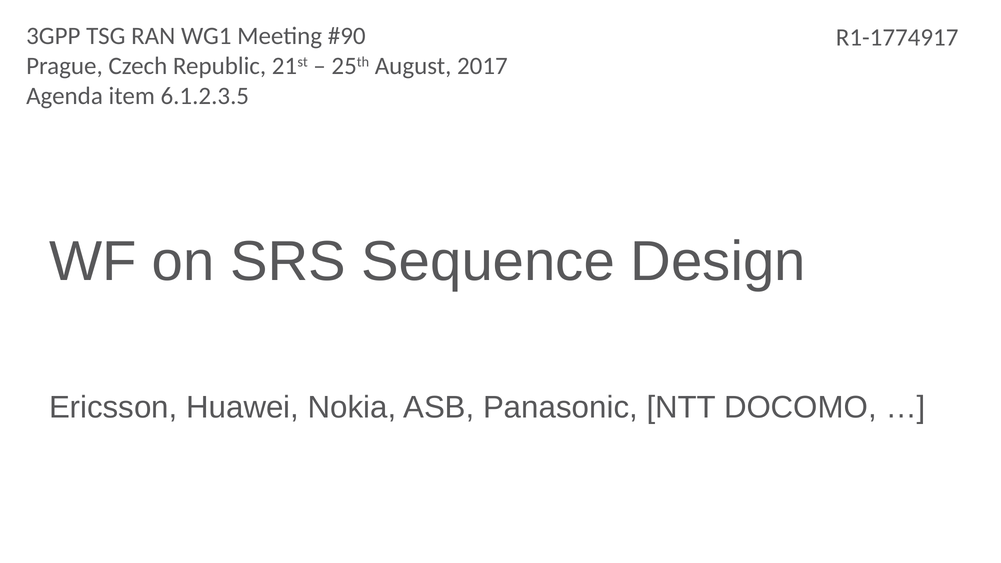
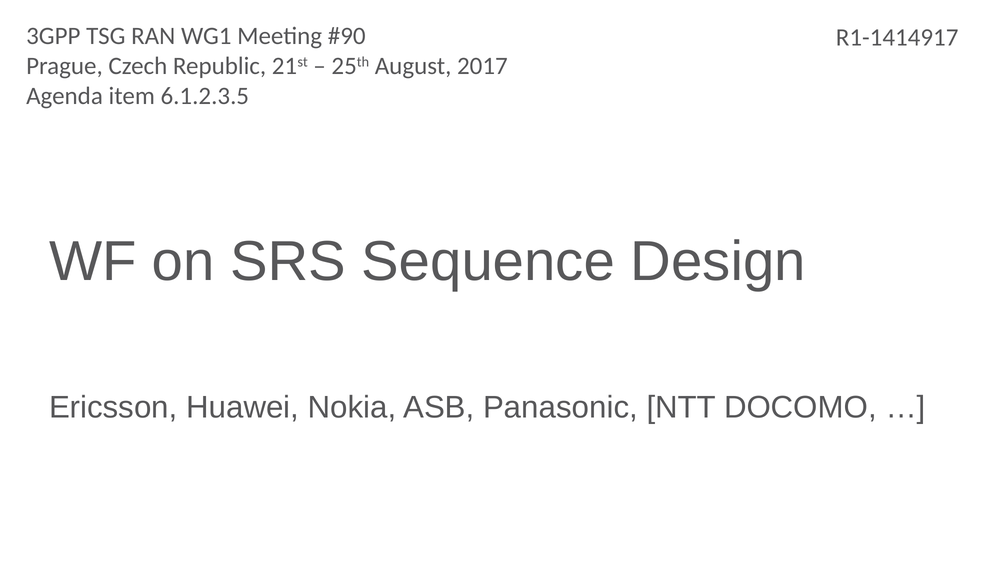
R1-1774917: R1-1774917 -> R1-1414917 (897, 37)
